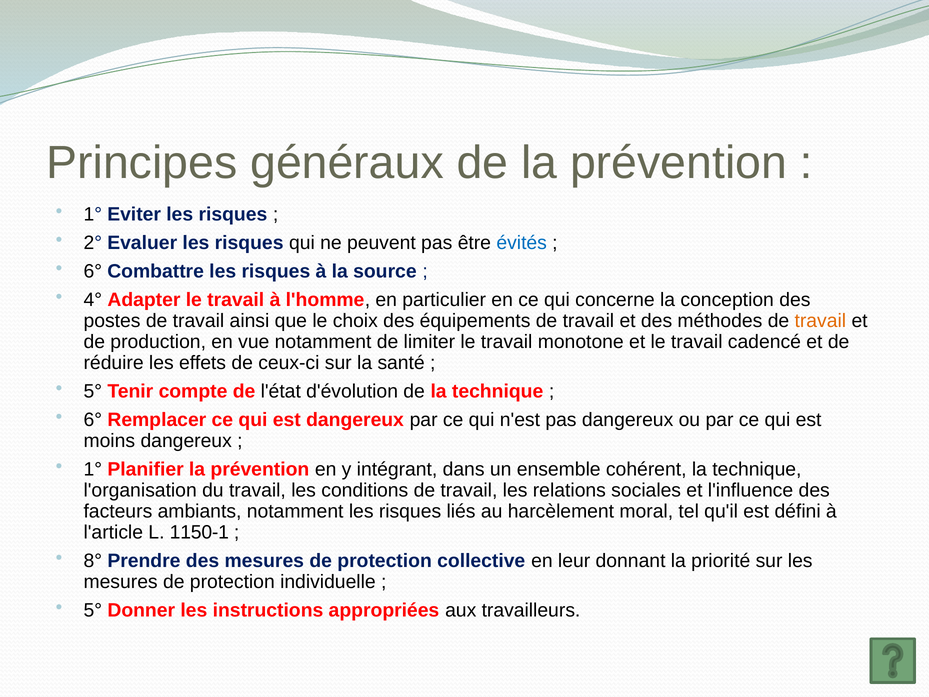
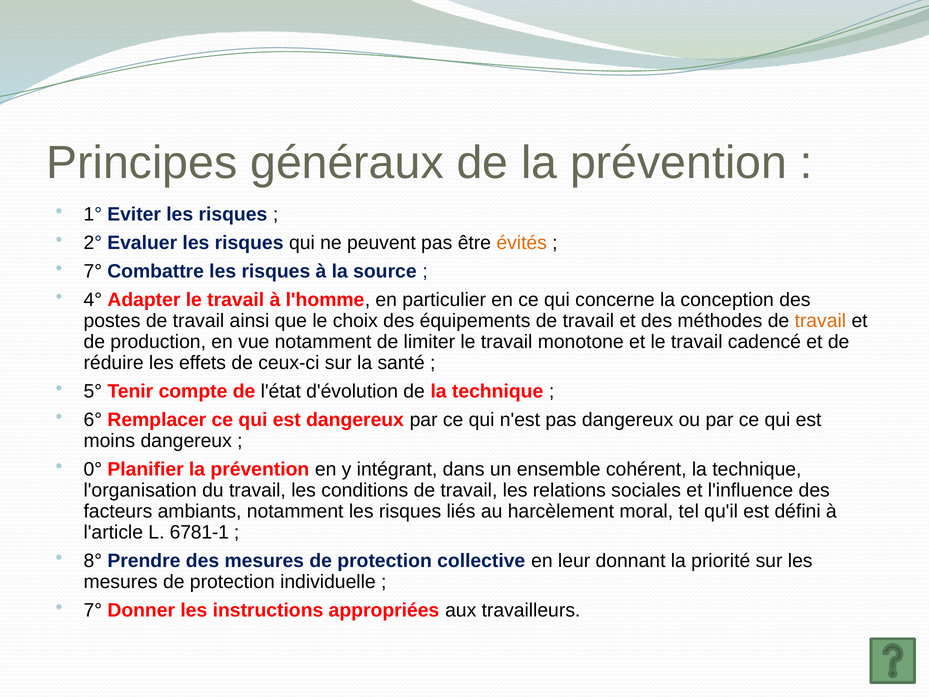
évités colour: blue -> orange (522, 243)
6°: 6° -> 7° (93, 271)
1°: 1° -> 0° (93, 469)
1150-1: 1150-1 -> 6781-1 (199, 532)
5°: 5° -> 7° (93, 610)
